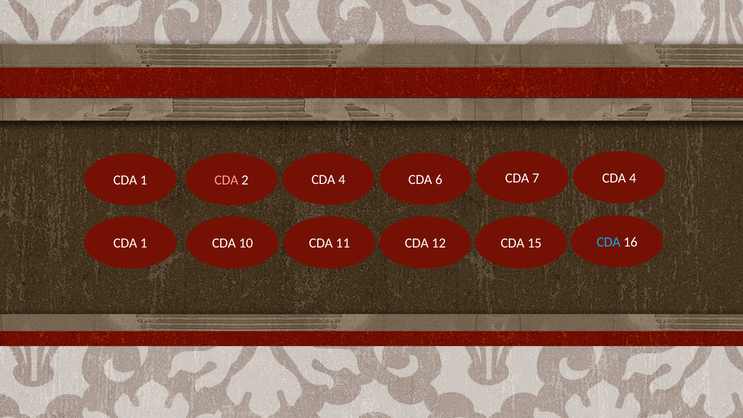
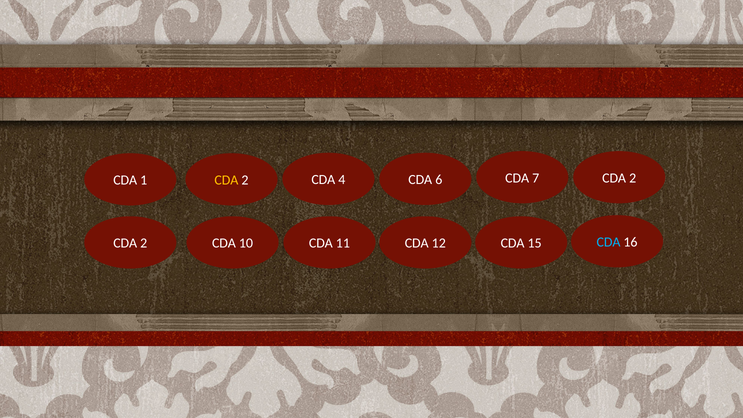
7 CDA 4: 4 -> 2 (633, 178)
CDA colour: pink -> yellow (226, 180)
1: 1 -> 2 (144, 243)
